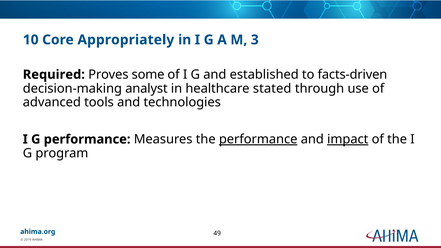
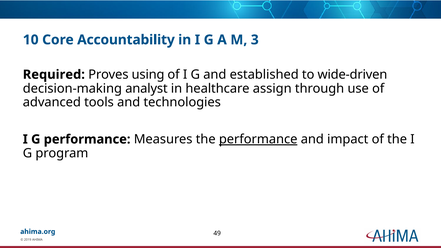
Appropriately: Appropriately -> Accountability (126, 40)
some: some -> using (148, 75)
facts-driven: facts-driven -> wide-driven (352, 75)
stated: stated -> assign (272, 88)
impact underline: present -> none (348, 139)
